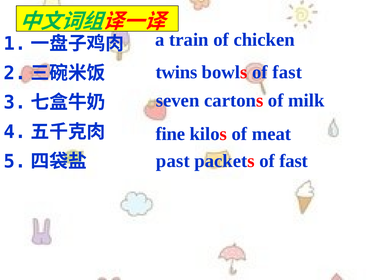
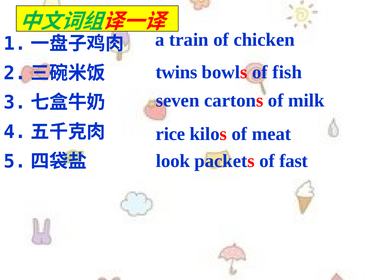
bowls of fast: fast -> fish (287, 72)
fine: fine -> rice (170, 134)
past: past -> look (173, 161)
